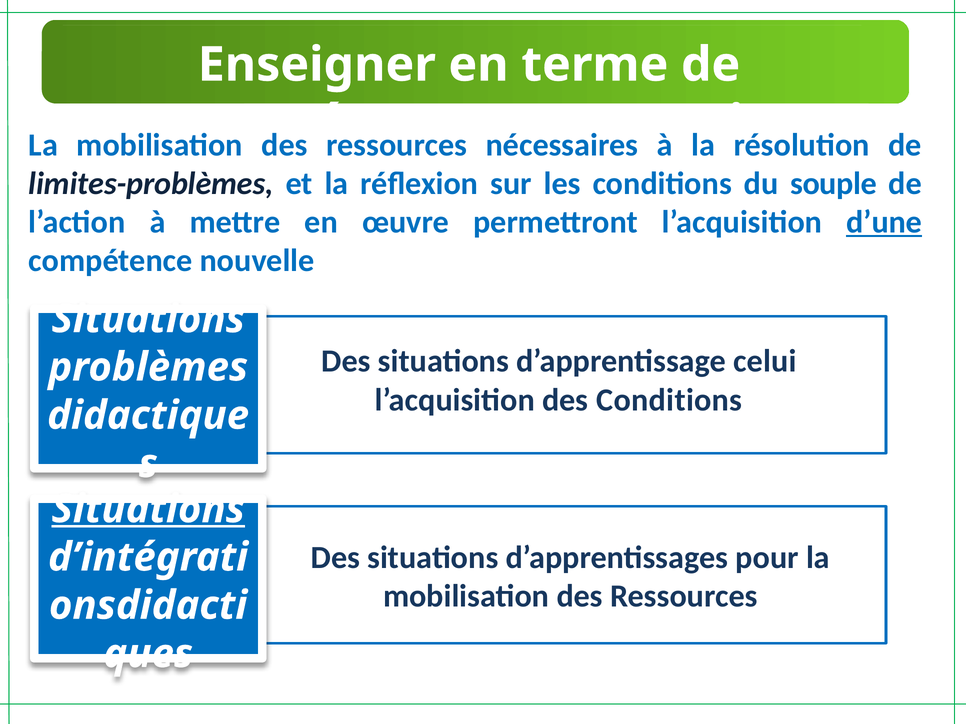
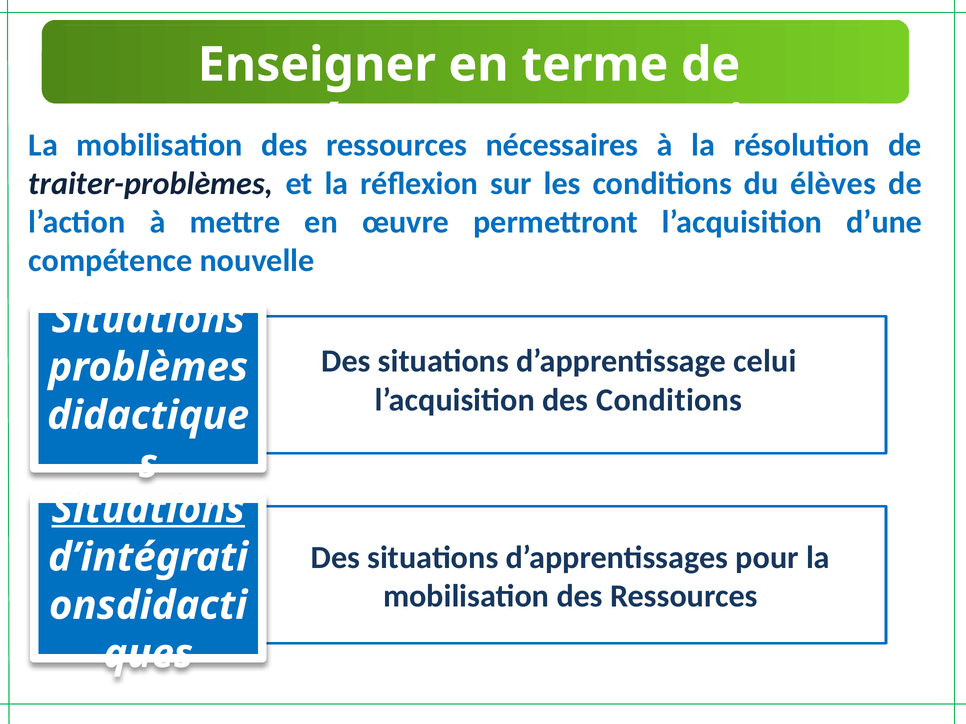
limites-problèmes: limites-problèmes -> traiter-problèmes (151, 184)
souple: souple -> élèves (833, 184)
d’une underline: present -> none (884, 222)
